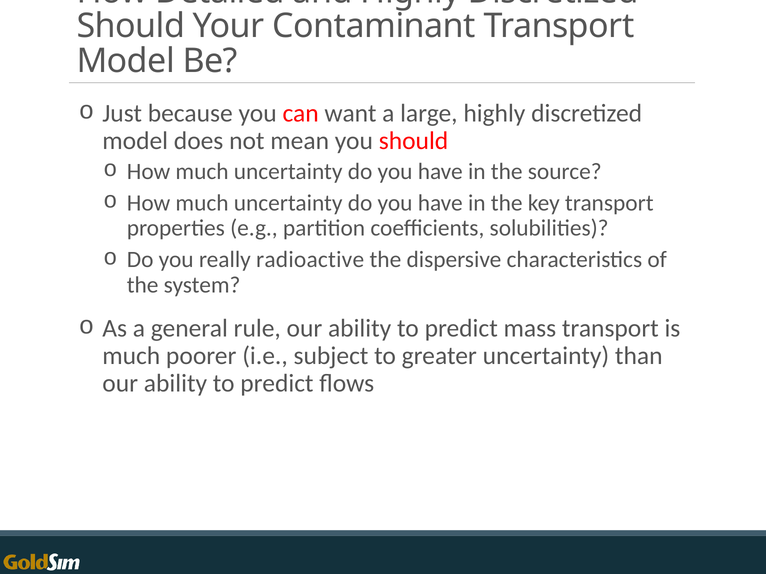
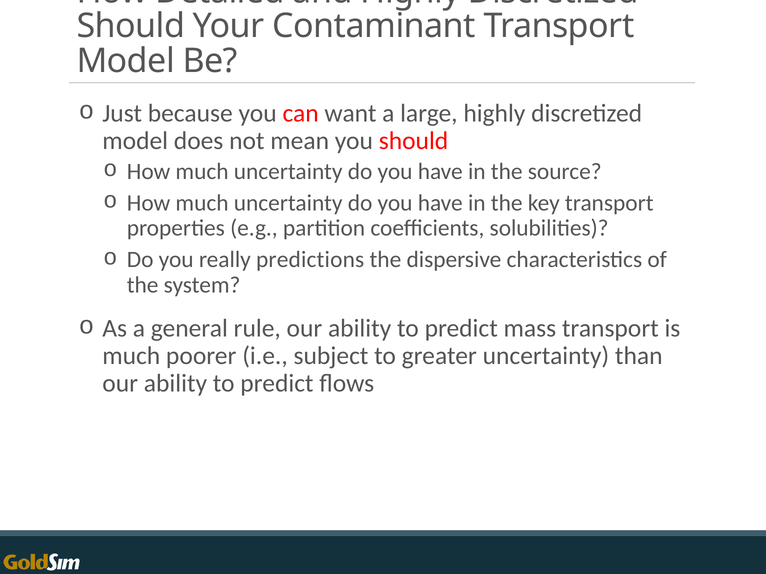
radioactive: radioactive -> predictions (310, 260)
